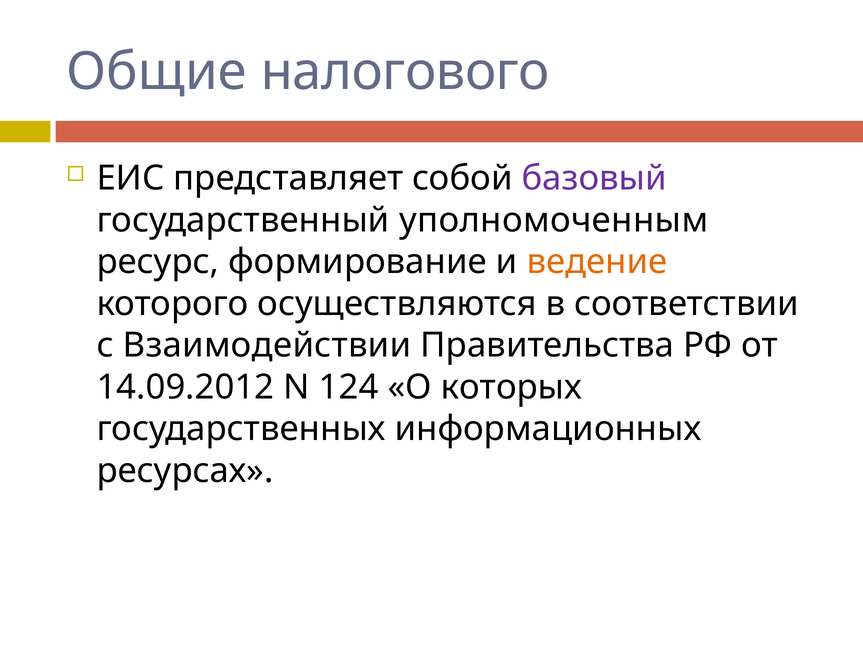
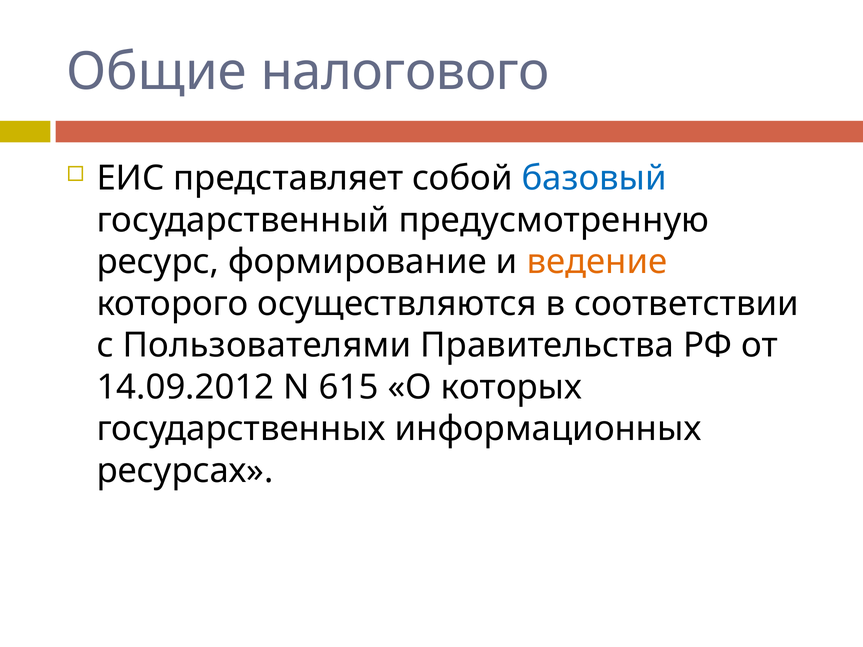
базовый colour: purple -> blue (594, 179)
уполномоченным: уполномоченным -> предусмотренную (554, 220)
Взаимодействии: Взаимодействии -> Пользователями (267, 346)
124: 124 -> 615 (349, 387)
